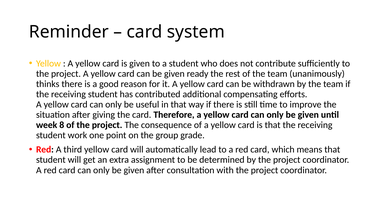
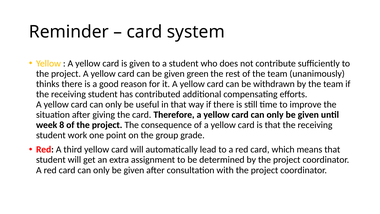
ready: ready -> green (198, 74)
